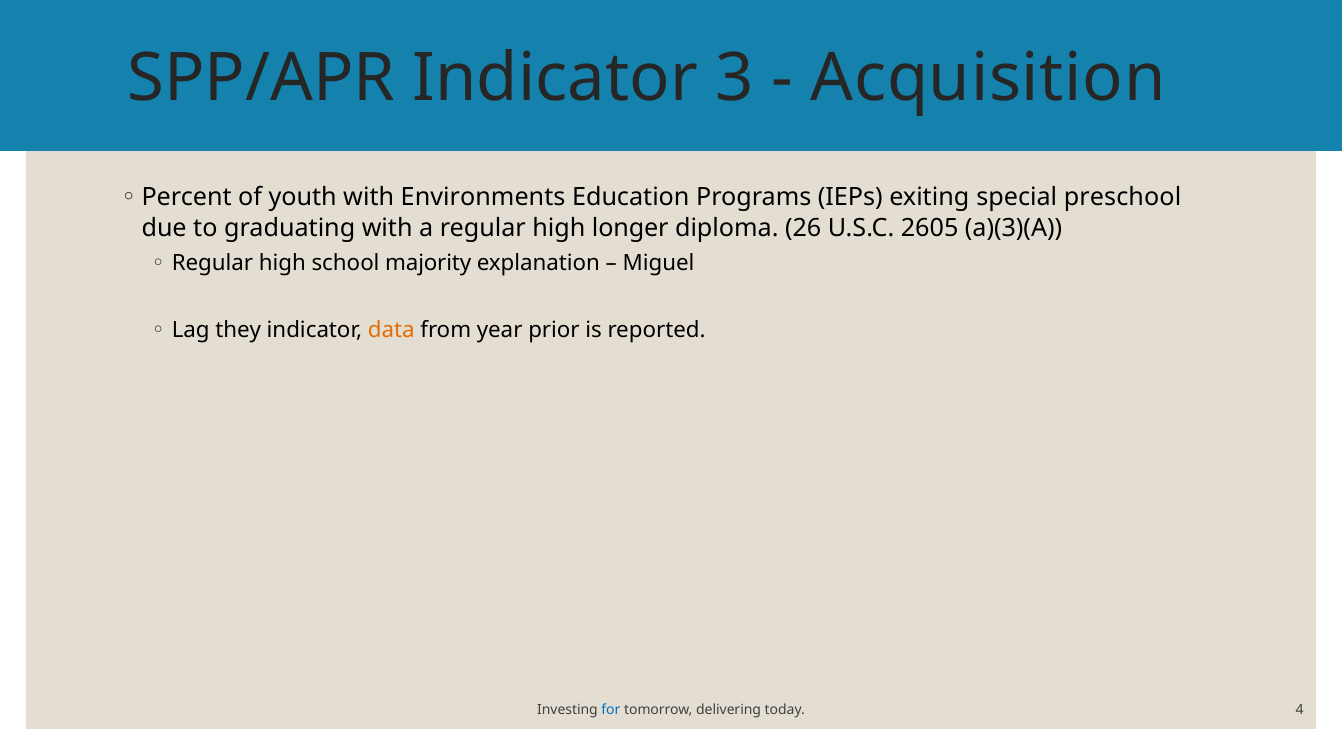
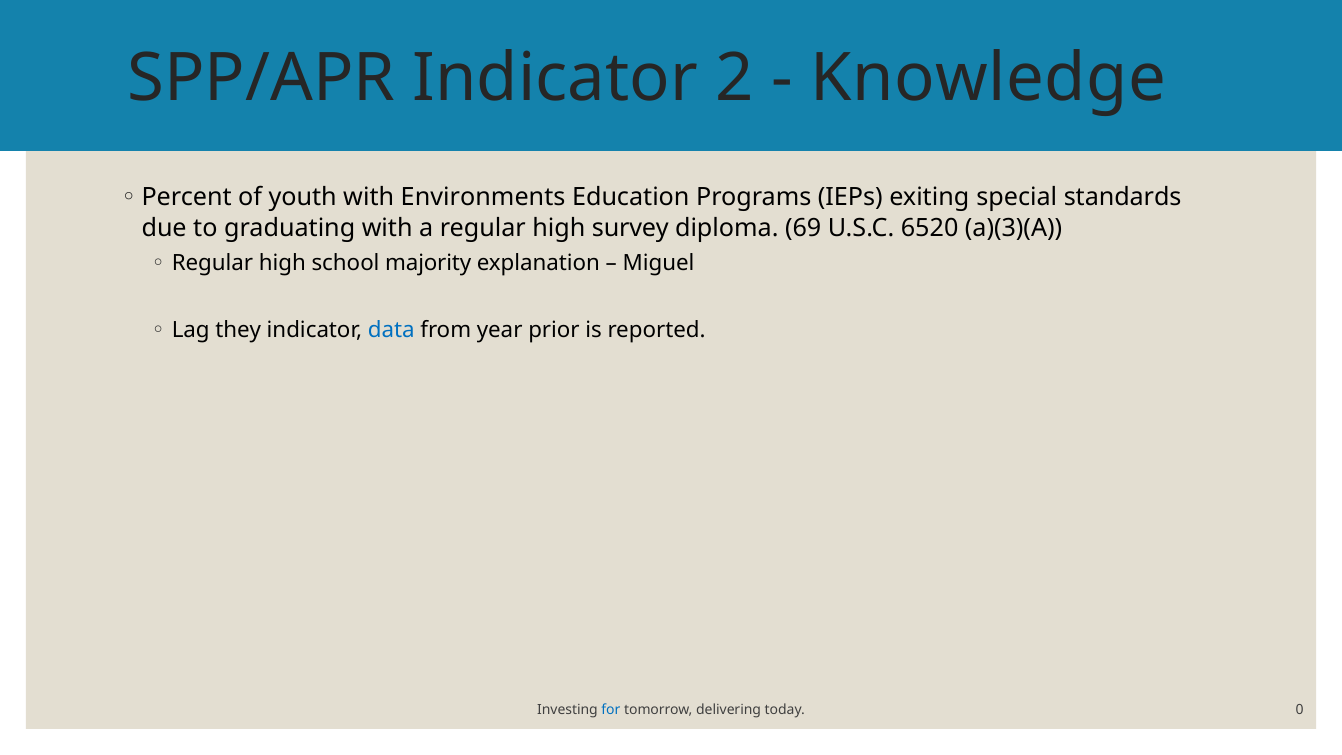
3: 3 -> 2 (734, 79)
Acquisition: Acquisition -> Knowledge (988, 79)
preschool: preschool -> standards (1123, 197)
longer: longer -> survey (630, 228)
26: 26 -> 69 (803, 228)
2605: 2605 -> 6520 (930, 228)
data colour: orange -> blue (391, 331)
4: 4 -> 0 (1300, 710)
